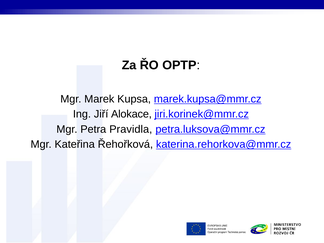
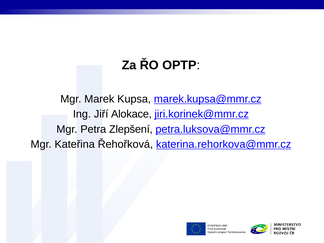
Pravidla: Pravidla -> Zlepšení (131, 129)
